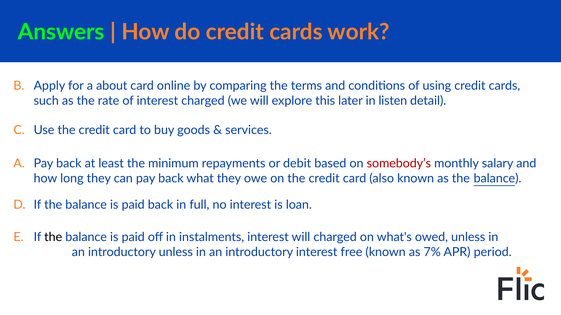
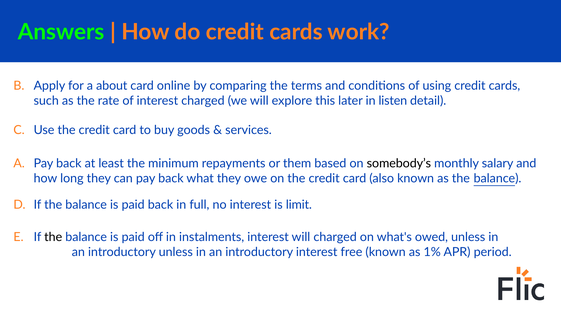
debit: debit -> them (297, 164)
somebody’s colour: red -> black (399, 164)
loan: loan -> limit (299, 205)
7%: 7% -> 1% (432, 252)
